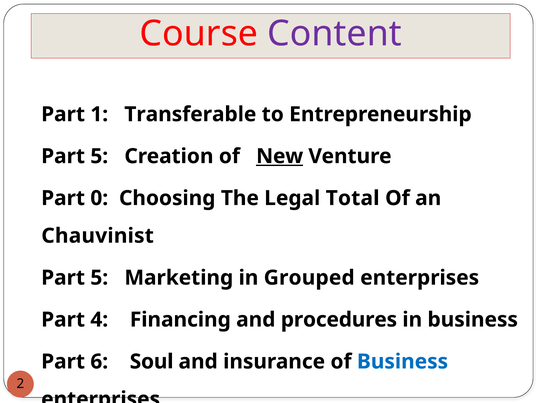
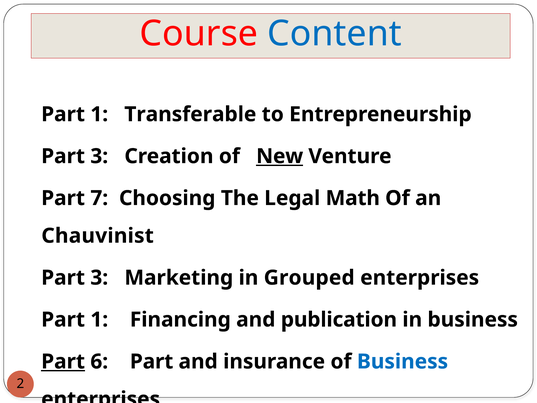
Content colour: purple -> blue (334, 34)
5: 5 -> 3 (99, 156)
0: 0 -> 7 (99, 198)
Total: Total -> Math (353, 198)
5: 5 -> 3 (99, 278)
4: 4 -> 1 (99, 319)
procedures: procedures -> publication (339, 319)
Part underline: none -> present (63, 361)
6 Soul: Soul -> Part (152, 361)
